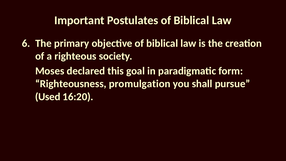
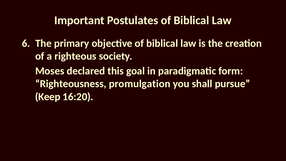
Used: Used -> Keep (48, 97)
